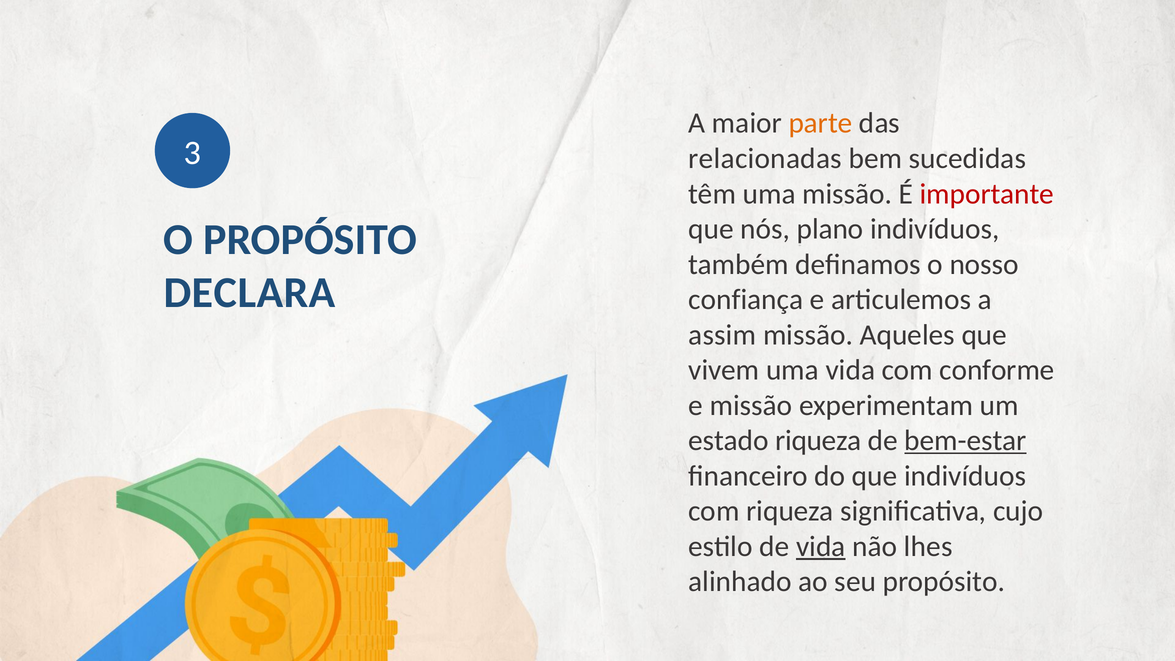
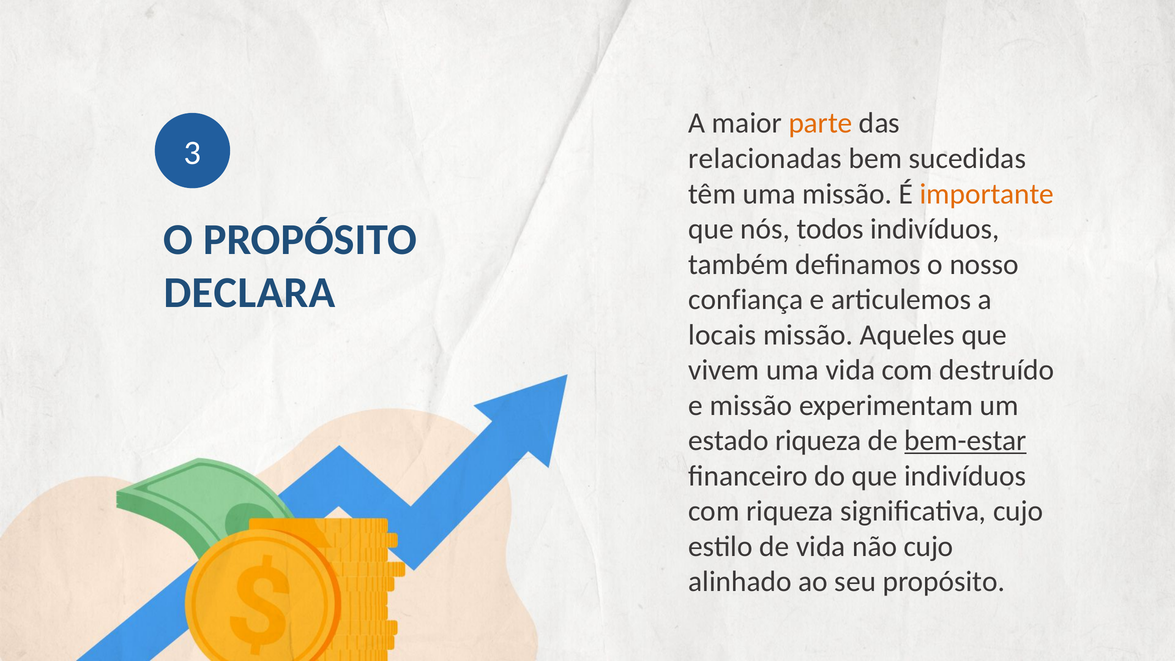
importante colour: red -> orange (987, 194)
plano: plano -> todos (830, 229)
assim: assim -> locais (722, 335)
conforme: conforme -> destruído (997, 370)
vida underline: present -> none (821, 546)
não lhes: lhes -> cujo (929, 546)
